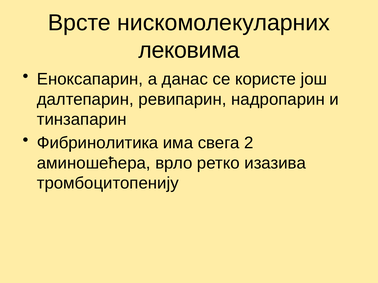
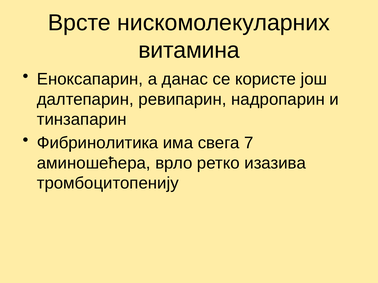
лековима: лековима -> витамина (189, 50)
2: 2 -> 7 (249, 143)
